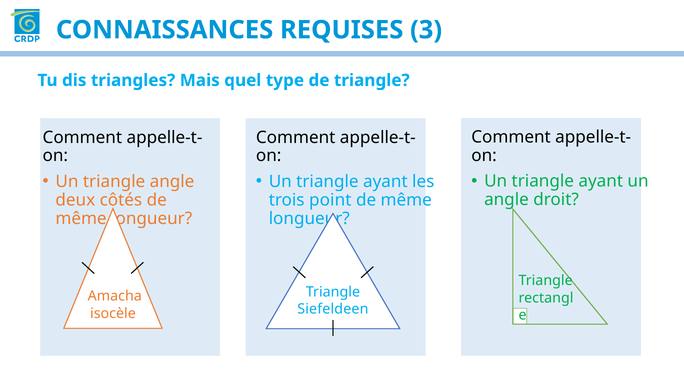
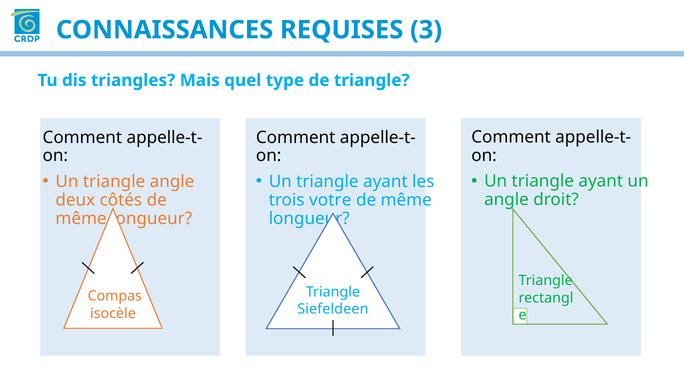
point: point -> votre (330, 200)
Amacha: Amacha -> Compas (115, 296)
